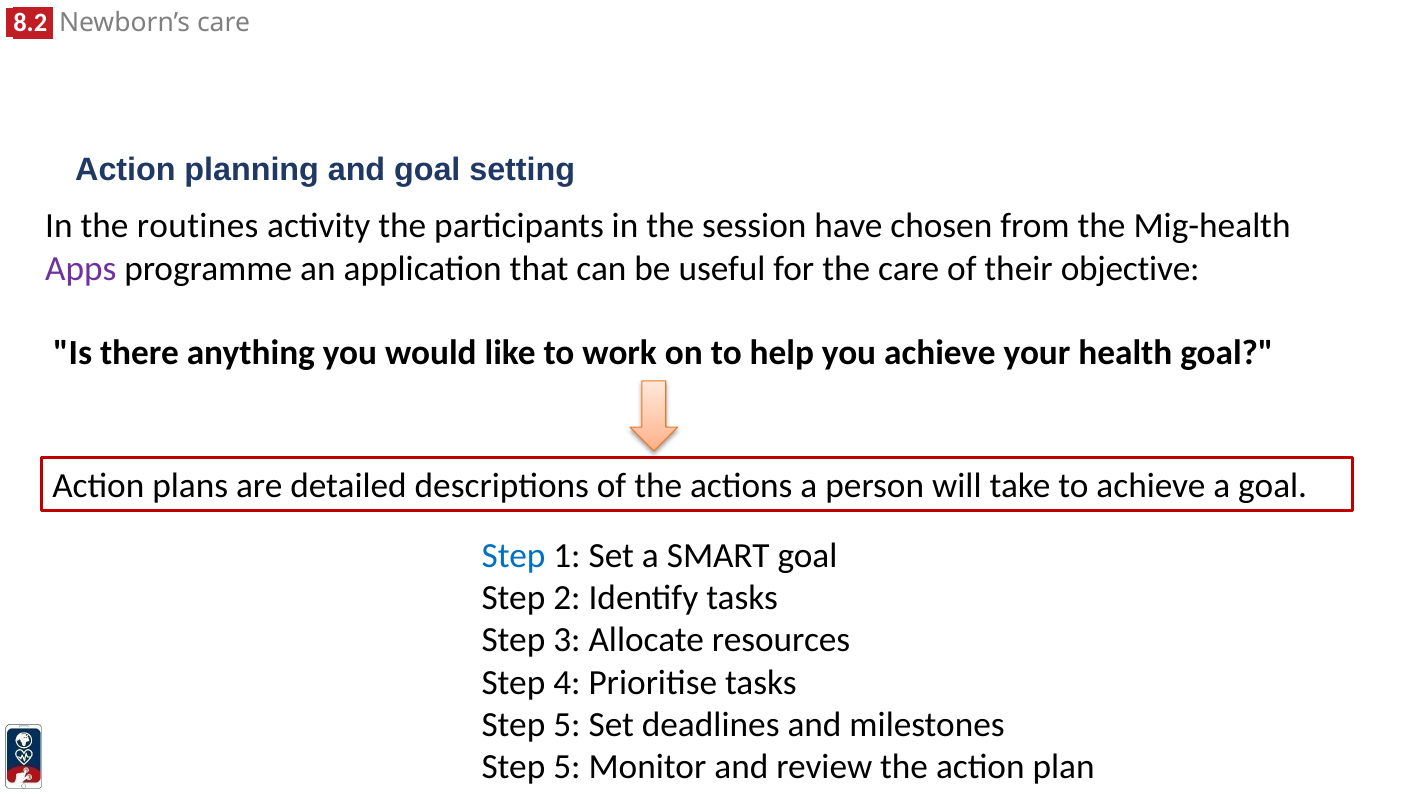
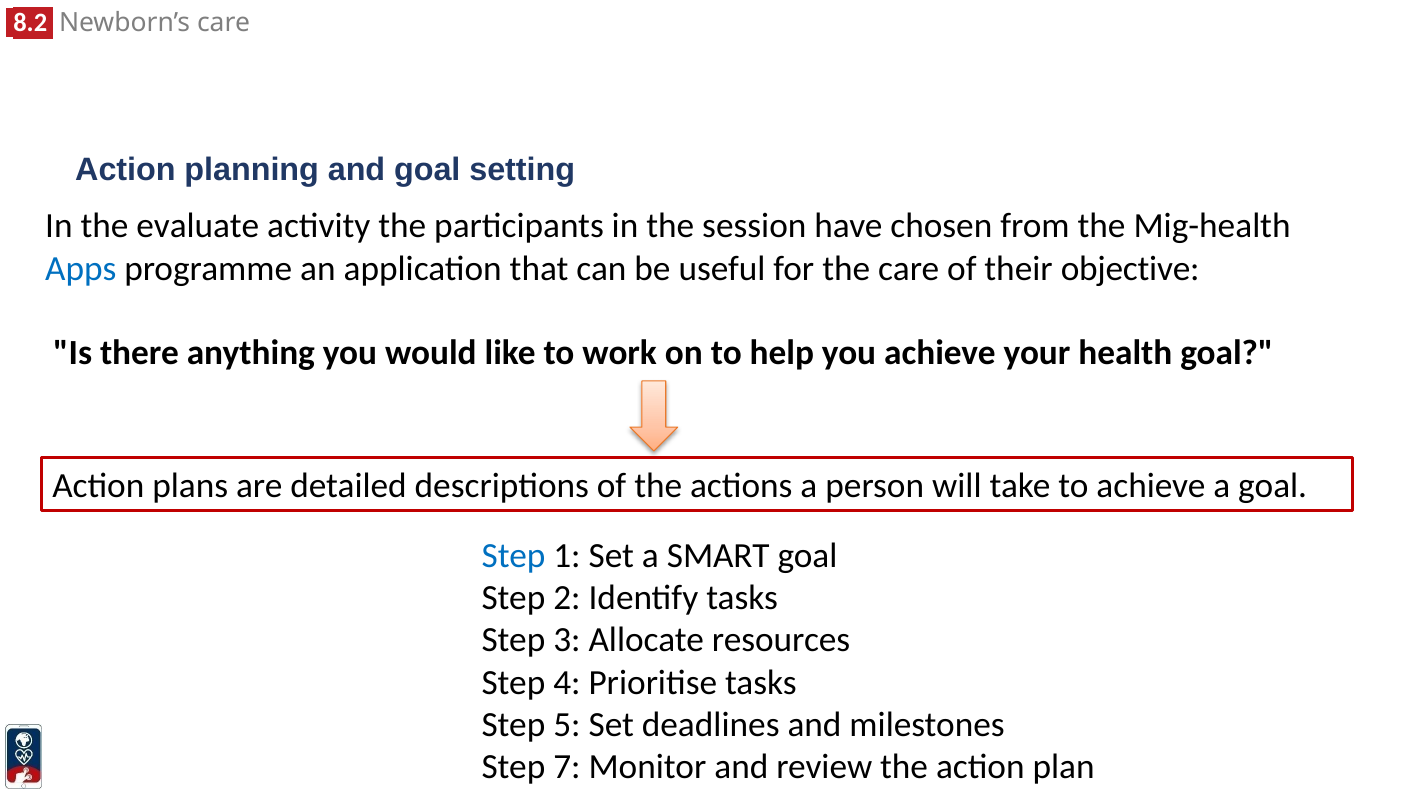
routines: routines -> evaluate (198, 226)
Apps colour: purple -> blue (81, 268)
5: 5 -> 7 (567, 767)
